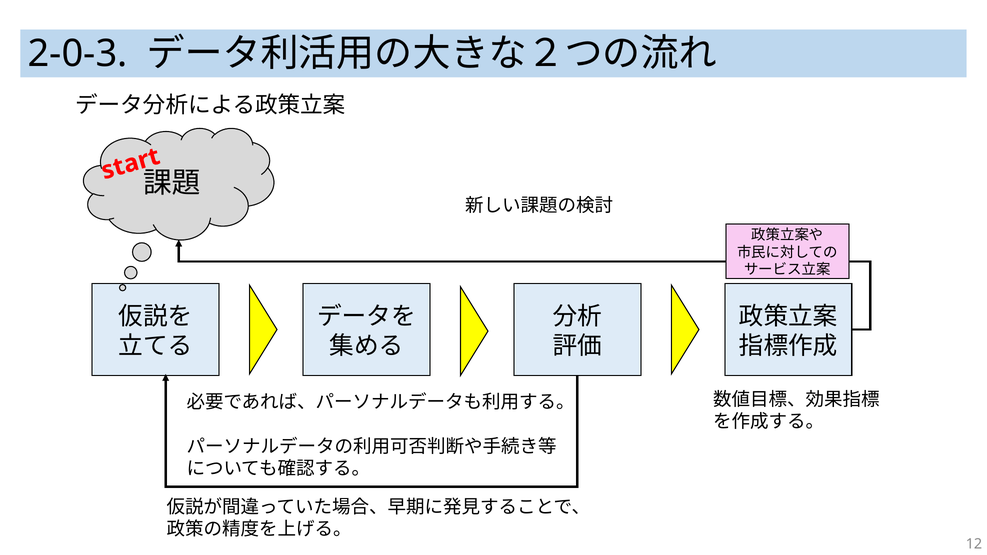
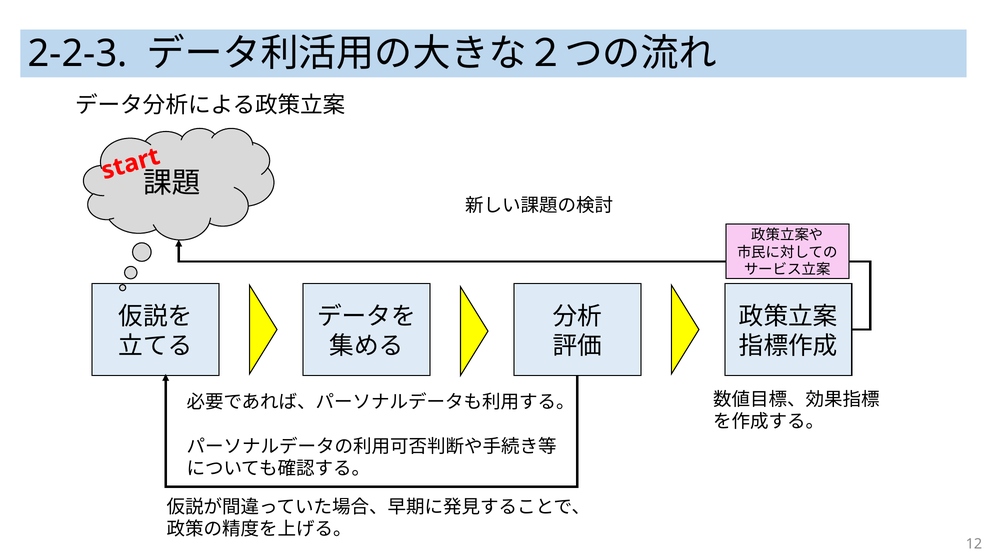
2-0-3: 2-0-3 -> 2-2-3 (78, 54)
